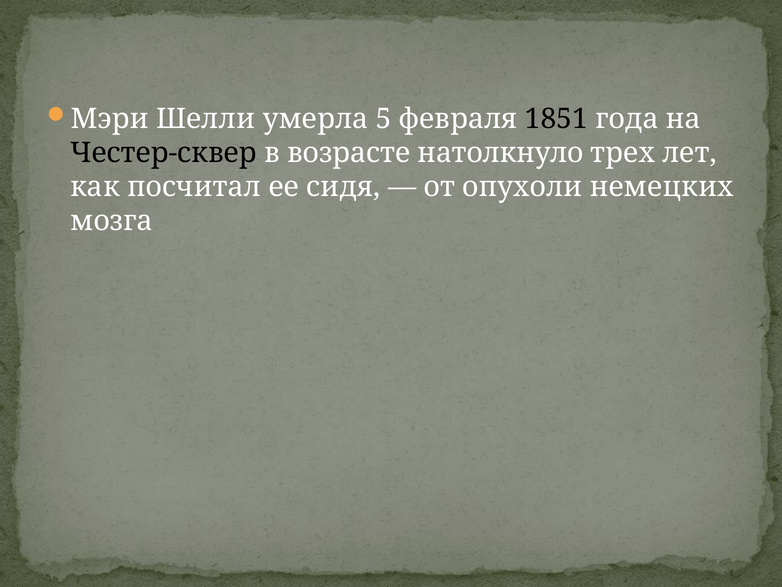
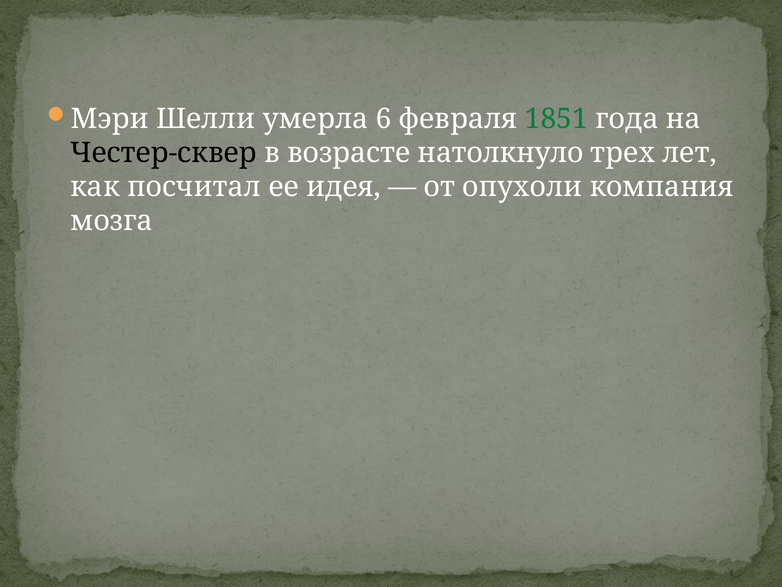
5: 5 -> 6 (384, 119)
1851 colour: black -> green (556, 119)
сидя: сидя -> идея (343, 187)
немецких: немецких -> компания (662, 187)
